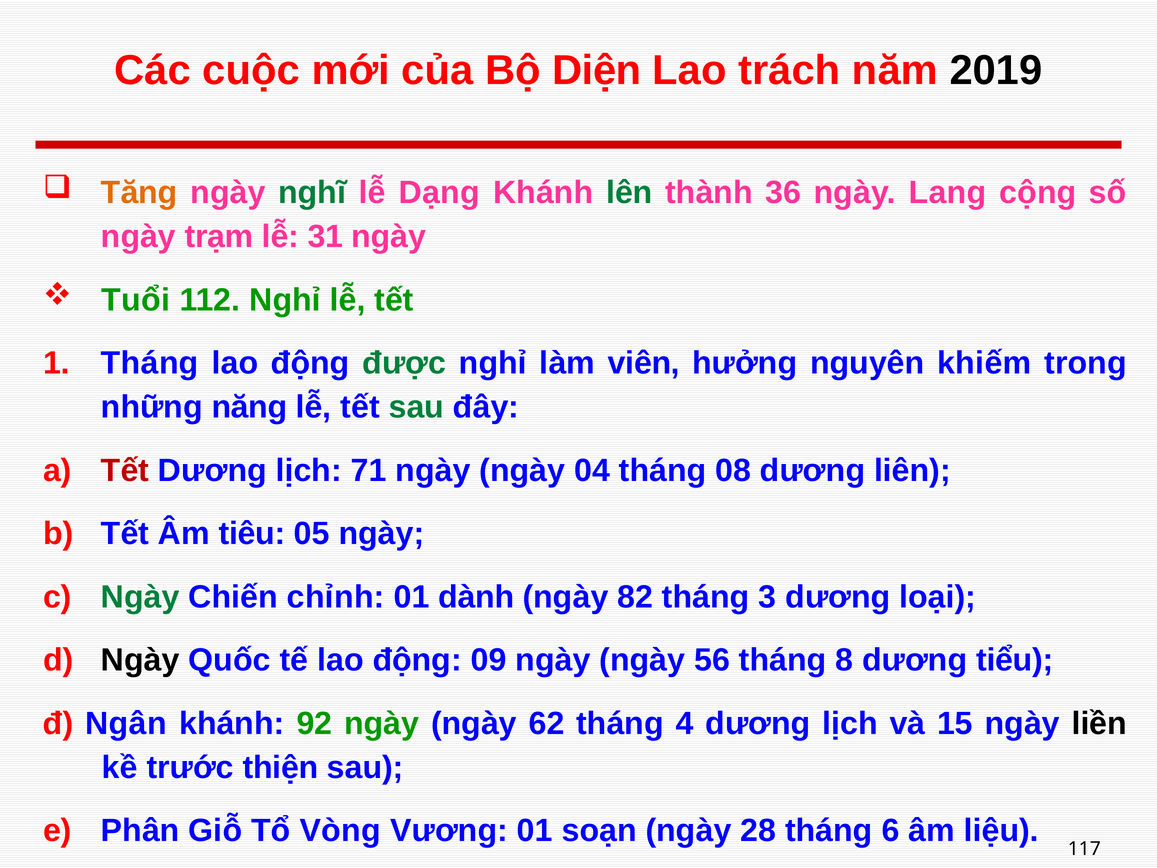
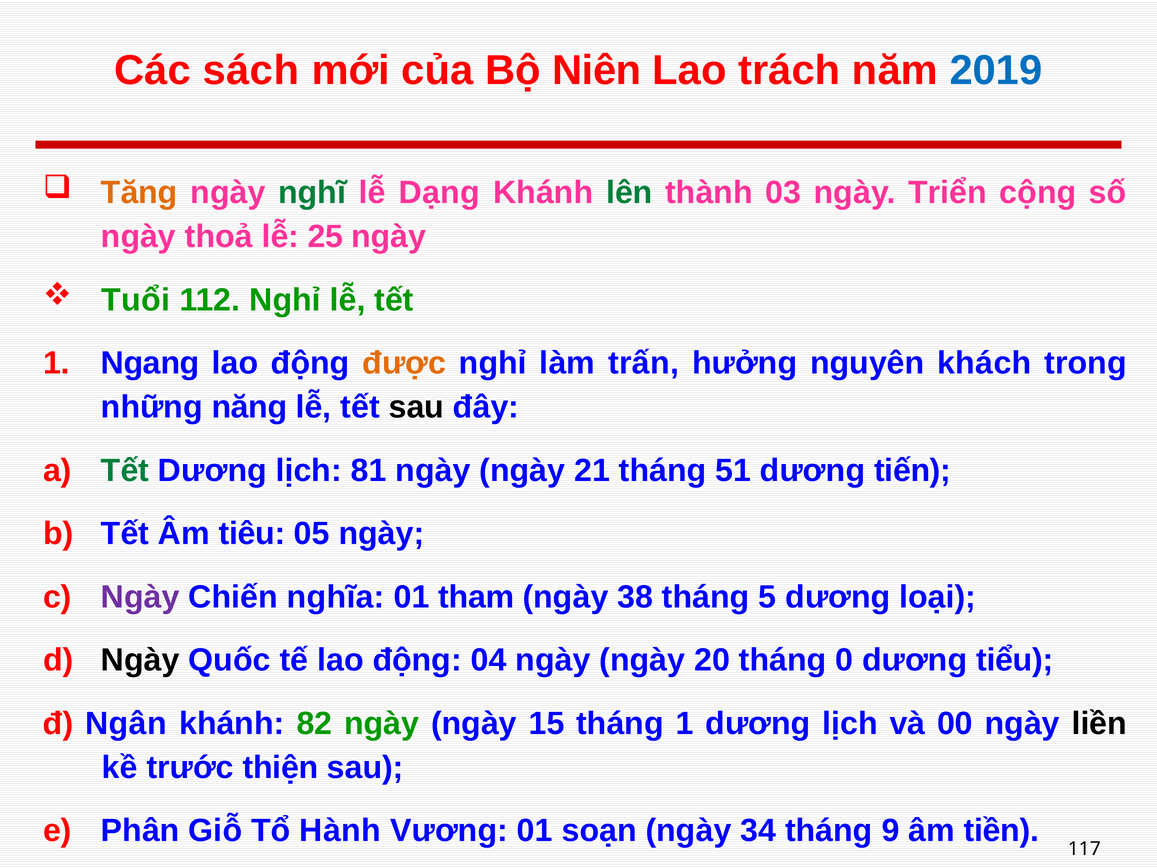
cuộc: cuộc -> sách (251, 70)
Diện: Diện -> Niên (597, 70)
2019 colour: black -> blue (996, 70)
36: 36 -> 03 (783, 193)
Lang: Lang -> Triển (948, 193)
trạm: trạm -> thoả (219, 237)
31: 31 -> 25 (325, 237)
Tháng: Tháng -> Ngang (150, 363)
được colour: green -> orange (404, 363)
viên: viên -> trấn (643, 363)
khiếm: khiếm -> khách (984, 363)
sau colour: green -> black (416, 407)
Tết colour: red -> green (125, 470)
71: 71 -> 81 (369, 470)
04: 04 -> 21 (592, 470)
08: 08 -> 51 (733, 470)
liên: liên -> tiến (913, 470)
Ngày colour: green -> purple (140, 597)
chỉnh: chỉnh -> nghĩa (336, 597)
dành: dành -> tham (476, 597)
82: 82 -> 38 (635, 597)
3: 3 -> 5 (767, 597)
09: 09 -> 04 (489, 660)
56: 56 -> 20 (712, 660)
8: 8 -> 0 (844, 660)
92: 92 -> 82 (314, 723)
62: 62 -> 15 (547, 723)
tháng 4: 4 -> 1 (685, 723)
15: 15 -> 00 (955, 723)
Vòng: Vòng -> Hành (340, 830)
28: 28 -> 34 (758, 830)
6: 6 -> 9 (891, 830)
liệu: liệu -> tiền (1001, 830)
